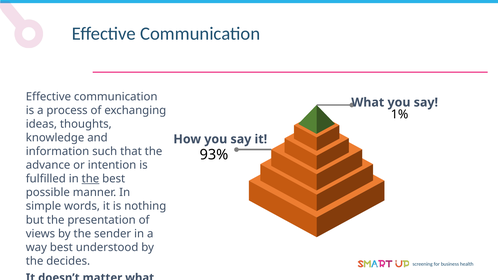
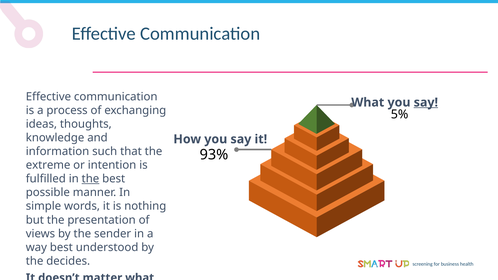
say underline: none -> present (426, 102)
1%: 1% -> 5% (400, 114)
advance: advance -> extreme (48, 165)
